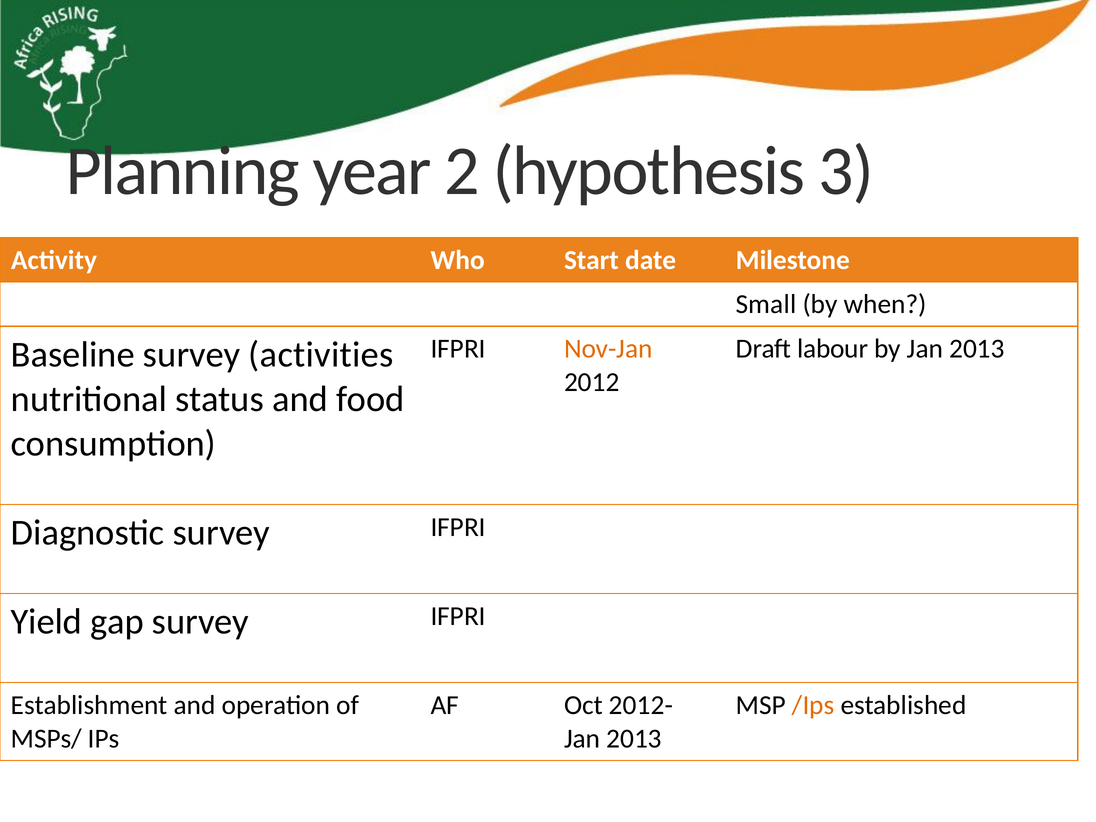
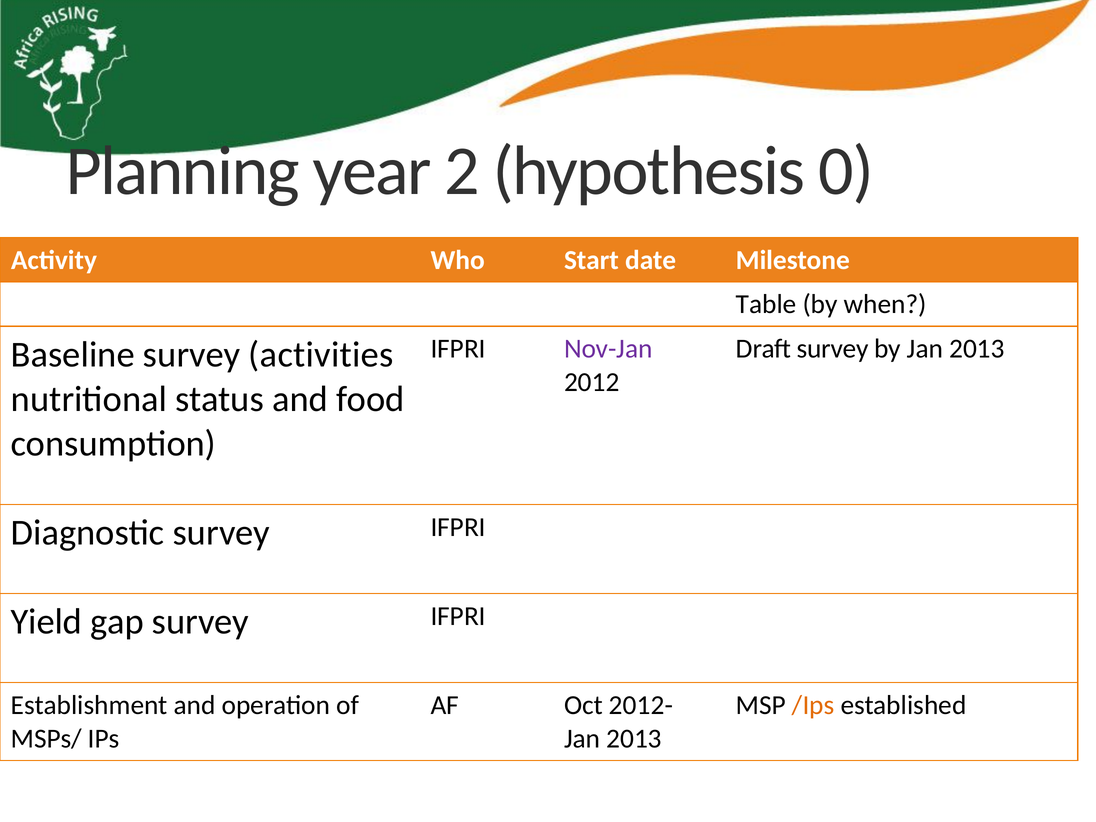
3: 3 -> 0 (846, 171)
Small: Small -> Table (766, 304)
Nov-Jan colour: orange -> purple (608, 349)
Draft labour: labour -> survey (833, 349)
